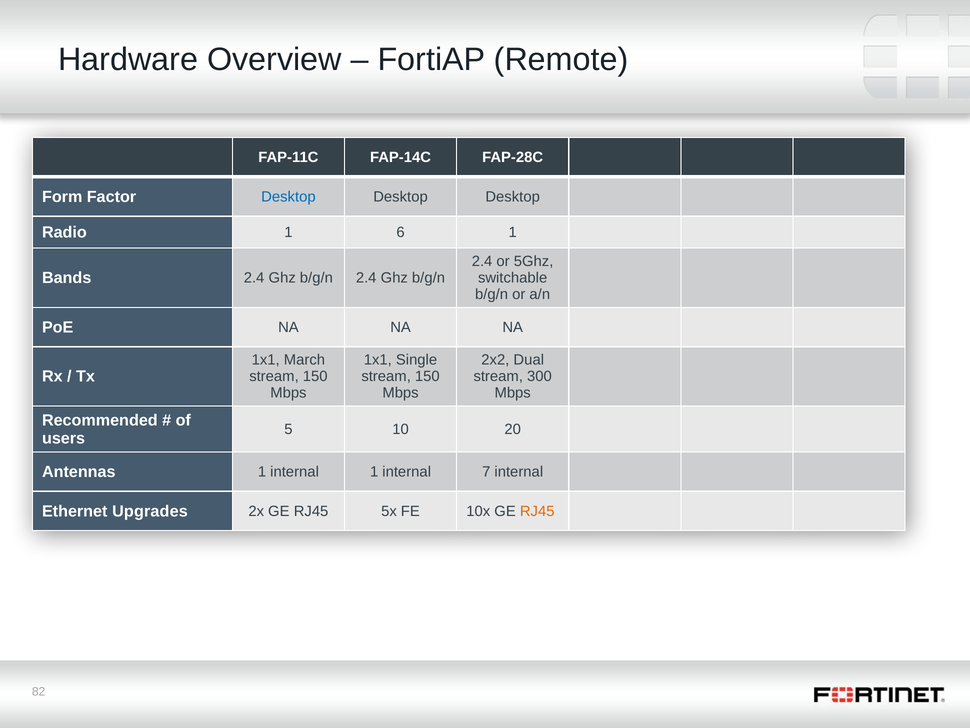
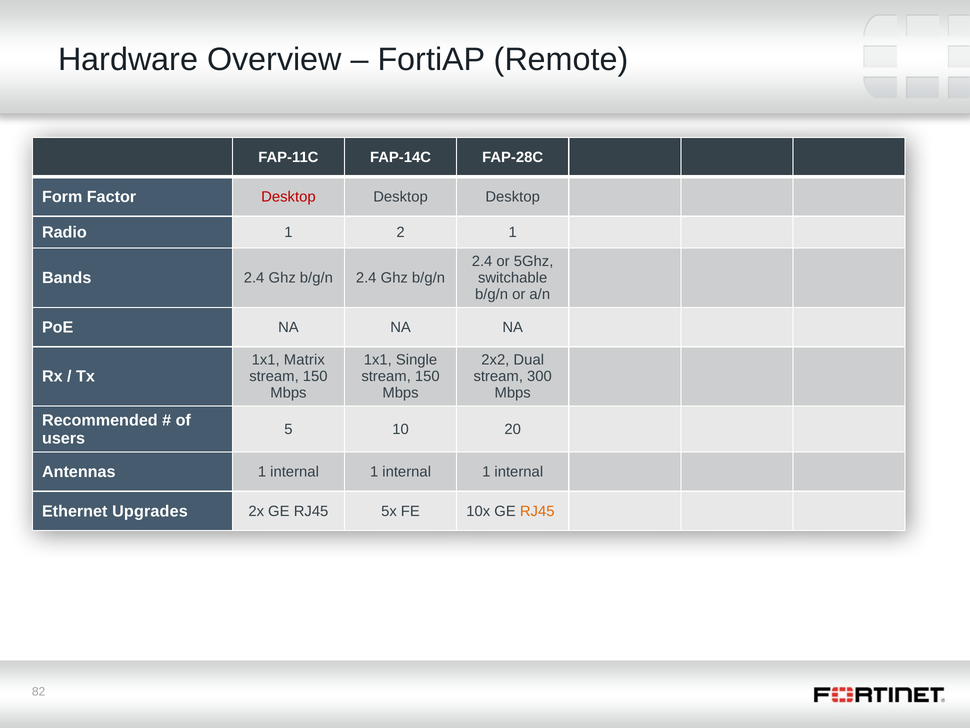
Desktop colour: blue -> red (288, 197)
6: 6 -> 2 (401, 232)
March: March -> Matrix (304, 360)
internal 1 internal 7: 7 -> 1 (486, 472)
